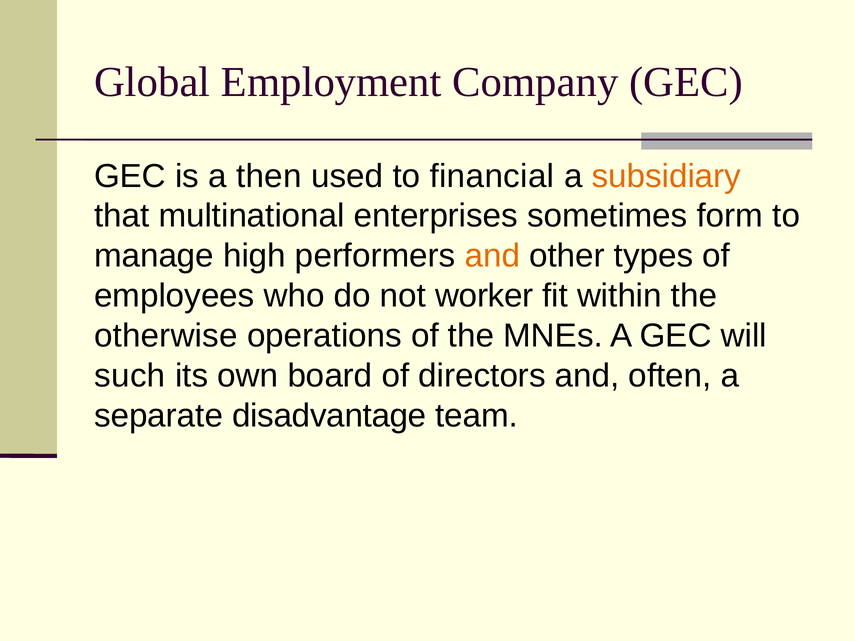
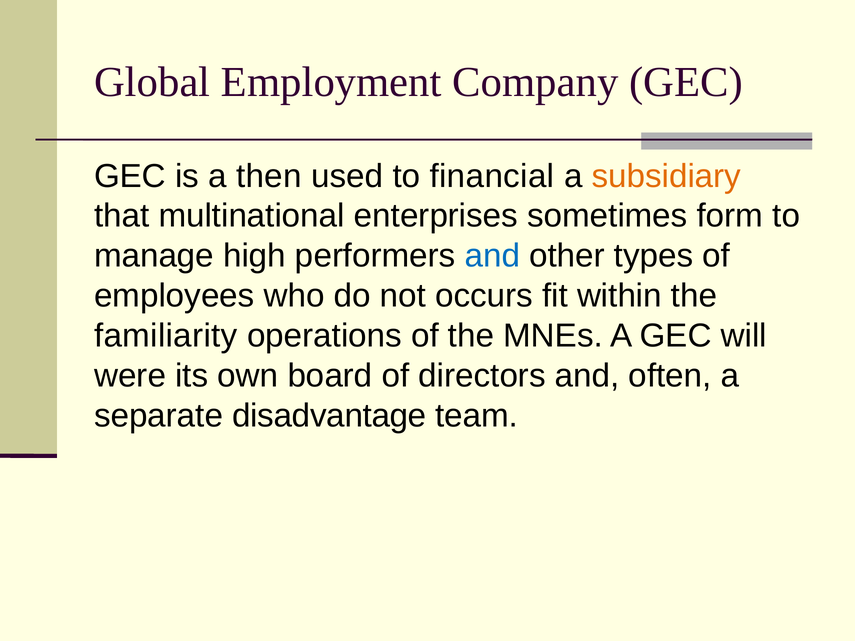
and colour: orange -> blue (492, 256)
worker: worker -> occurs (484, 296)
otherwise: otherwise -> familiarity (166, 336)
such: such -> were (130, 376)
